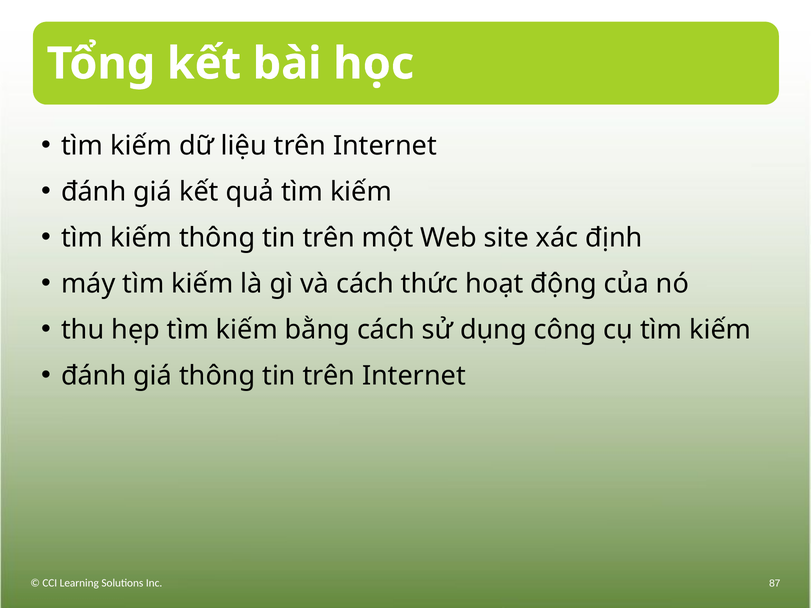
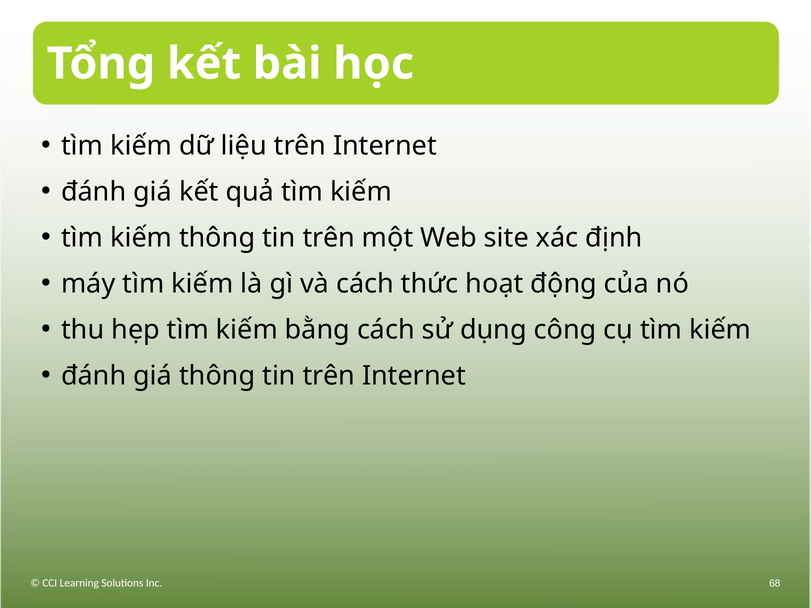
87: 87 -> 68 (775, 583)
